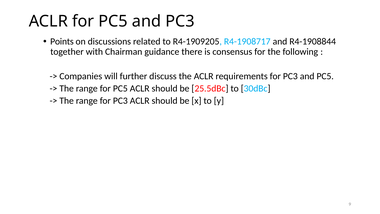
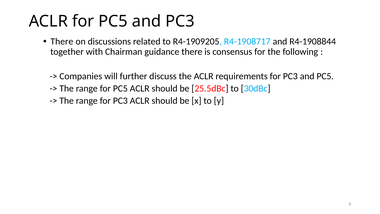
Points: Points -> There (62, 41)
